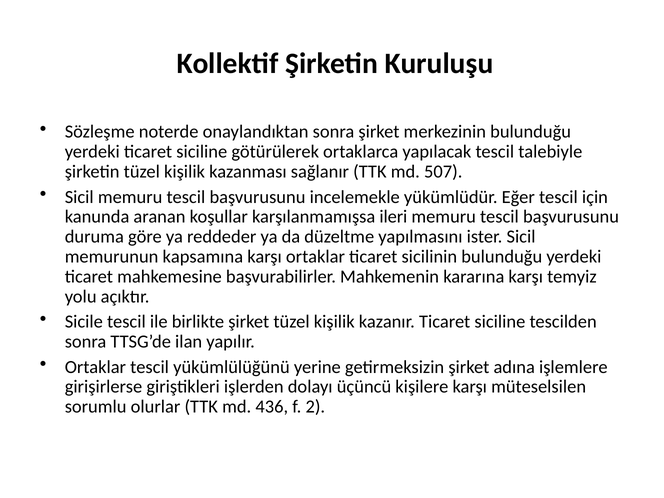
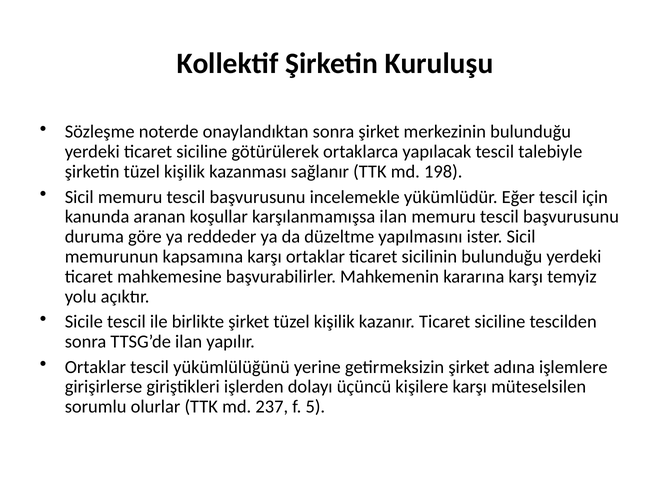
507: 507 -> 198 (443, 172)
karşılanmamışsa ileri: ileri -> ilan (393, 217)
436: 436 -> 237 (272, 407)
2: 2 -> 5 (315, 407)
